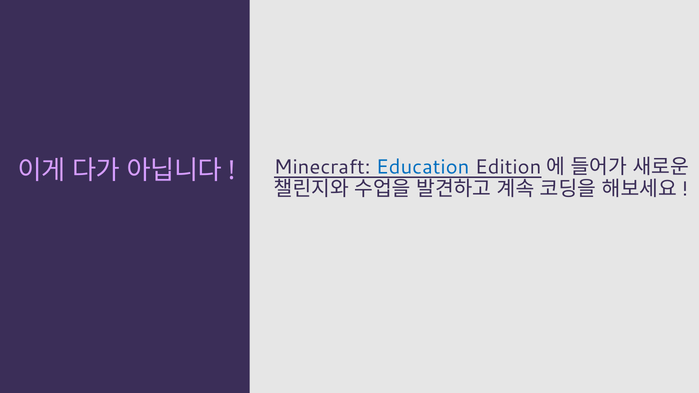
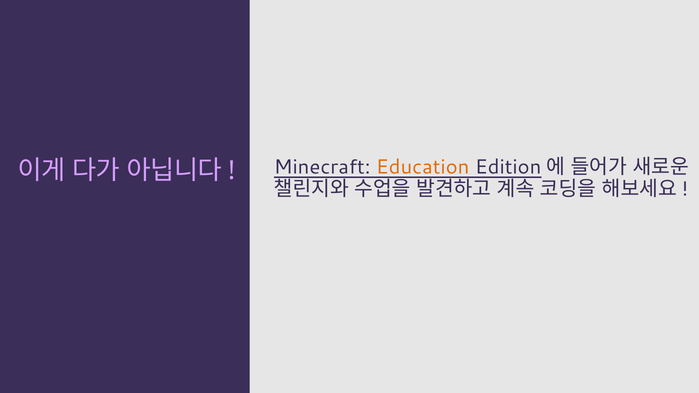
Education colour: blue -> orange (423, 167)
